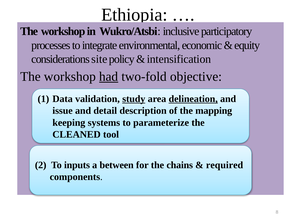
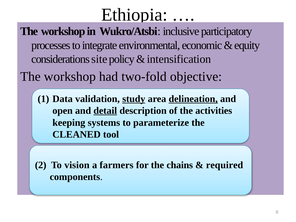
had underline: present -> none (109, 77)
issue: issue -> open (63, 111)
detail underline: none -> present (105, 111)
mapping: mapping -> activities (214, 111)
inputs: inputs -> vision (77, 165)
between: between -> farmers (117, 165)
